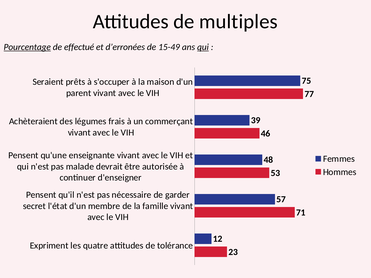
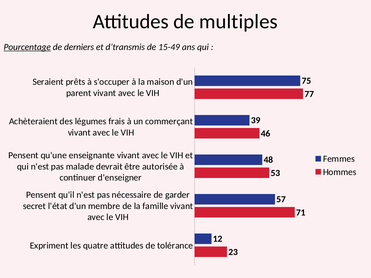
effectué: effectué -> derniers (79, 47)
d’erronées: d’erronées -> d’transmis (125, 47)
qui underline: present -> none (203, 47)
